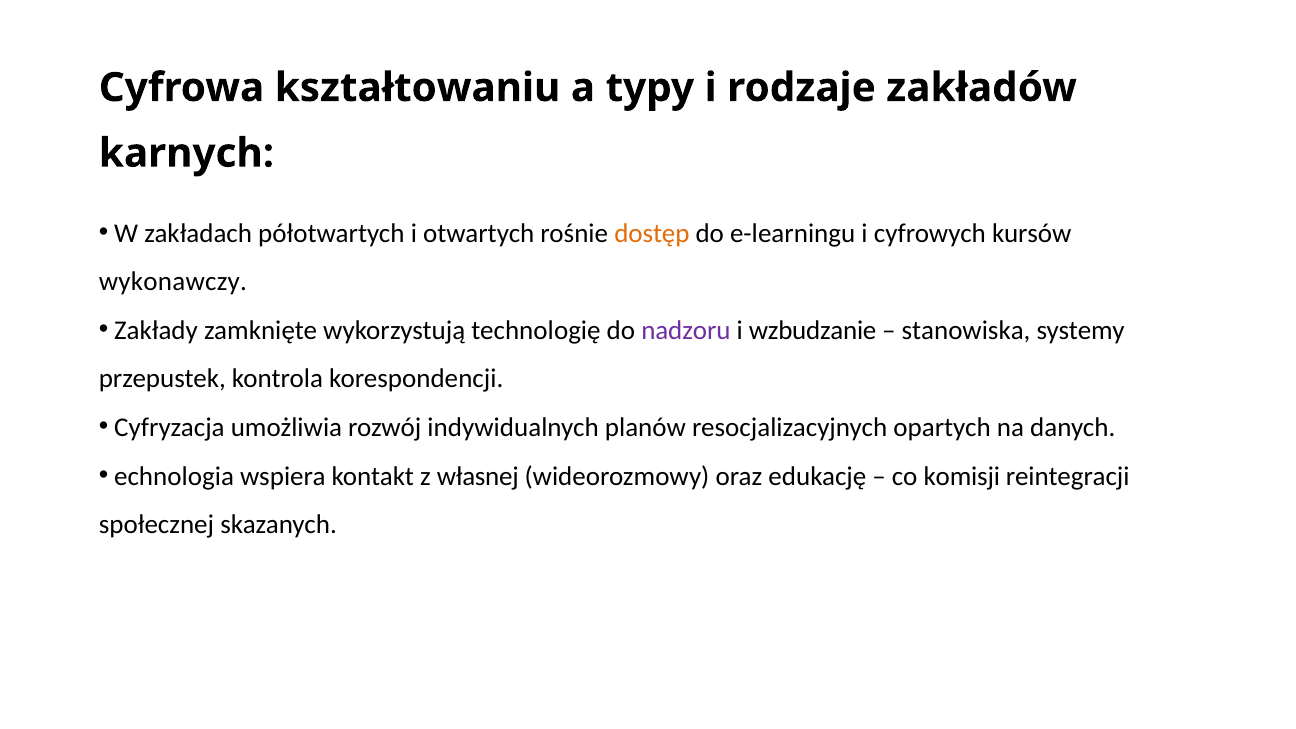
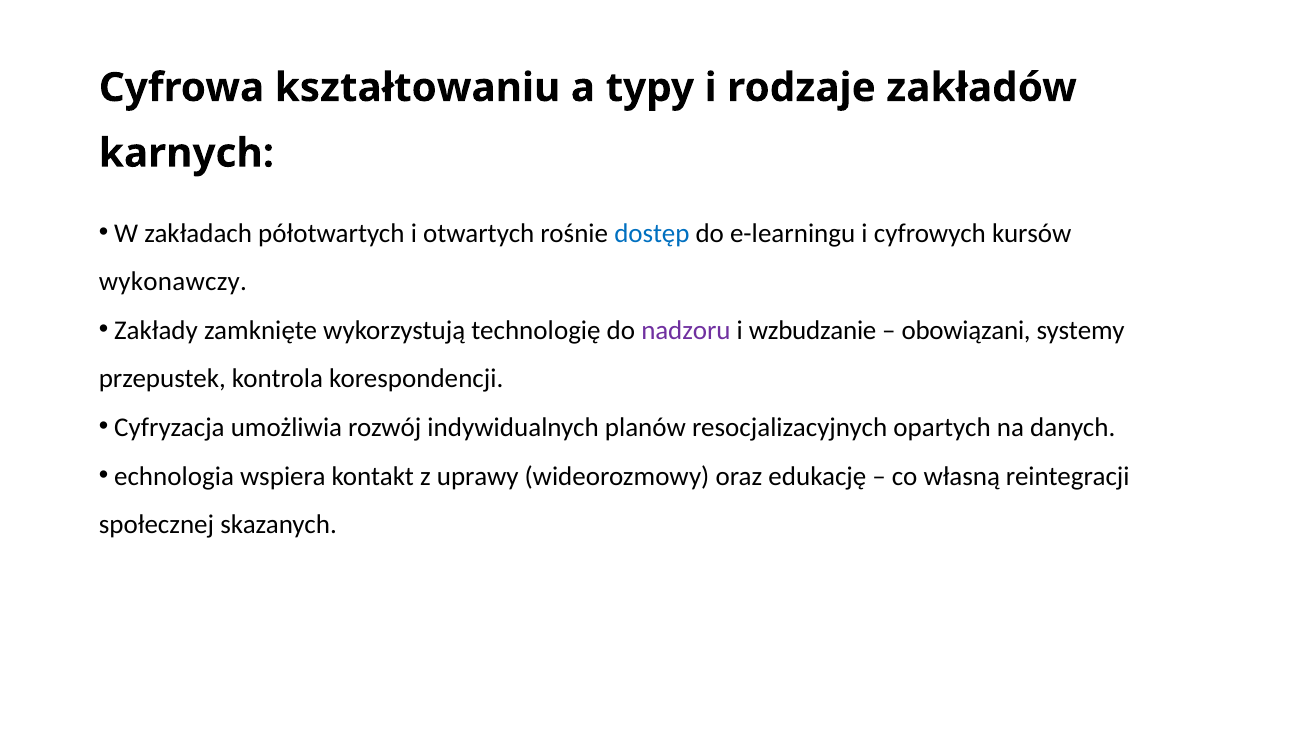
dostęp colour: orange -> blue (652, 233)
stanowiska: stanowiska -> obowiązani (966, 330)
własnej: własnej -> uprawy (478, 476)
komisji: komisji -> własną (962, 476)
